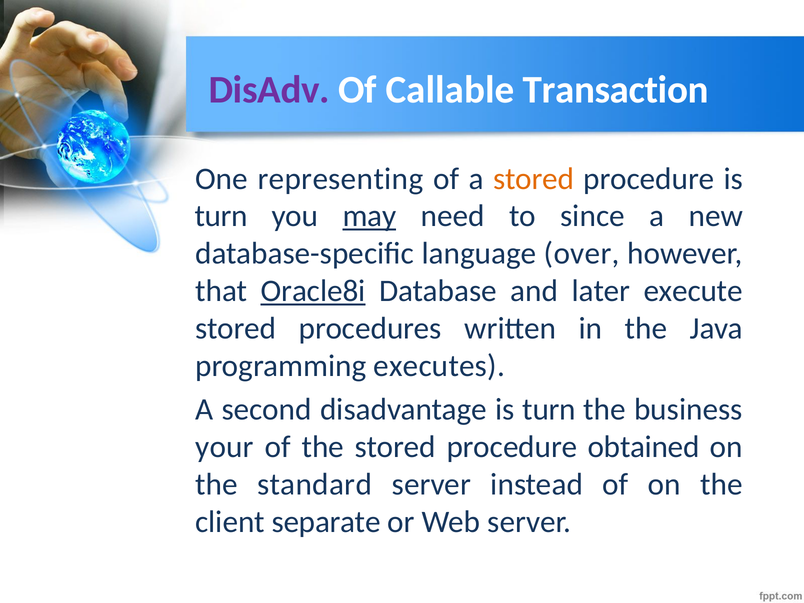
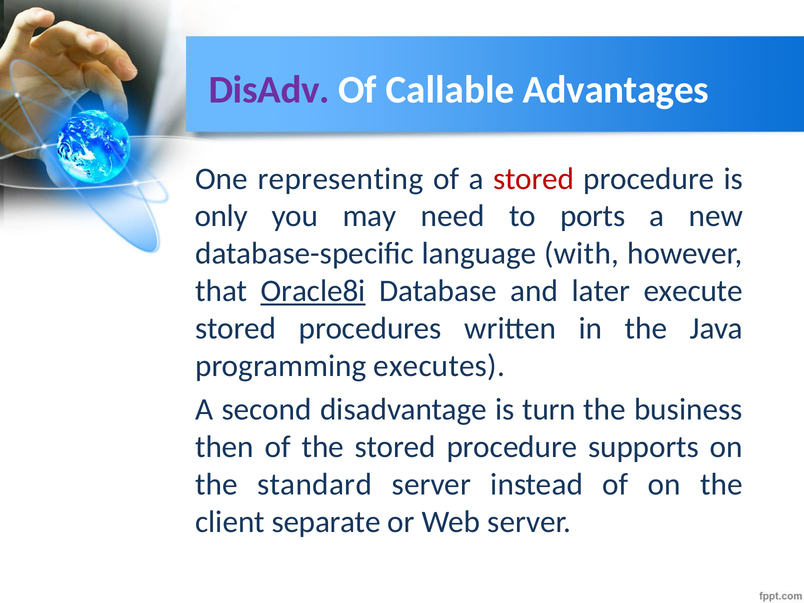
Transaction: Transaction -> Advantages (616, 90)
stored colour: orange -> red (534, 179)
turn: turn -> only (221, 216)
may underline: present -> none (370, 216)
since: since -> ports (593, 216)
over: over -> with (582, 254)
your: your -> then (225, 447)
obtained: obtained -> supports (644, 447)
